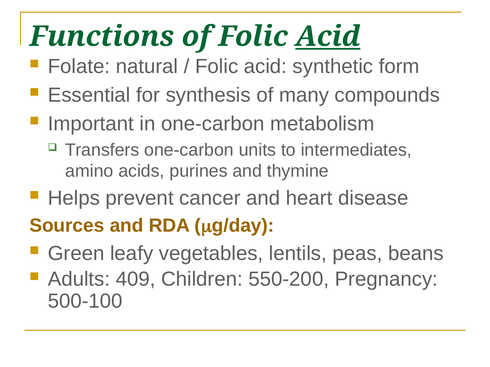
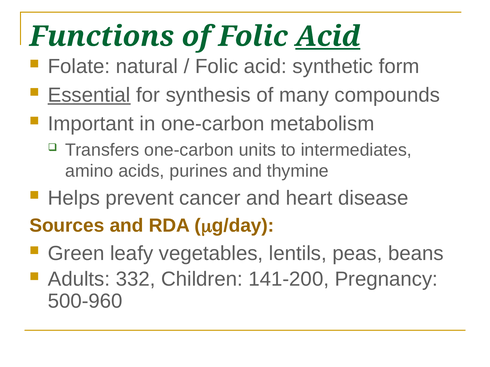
Essential underline: none -> present (89, 95)
409: 409 -> 332 (136, 280)
550-200: 550-200 -> 141-200 (289, 280)
500-100: 500-100 -> 500-960 (85, 302)
